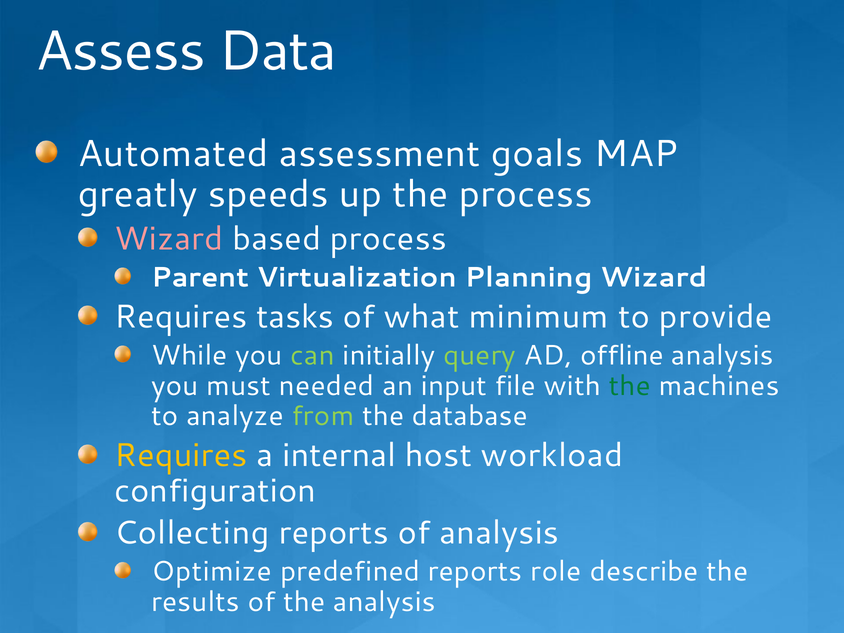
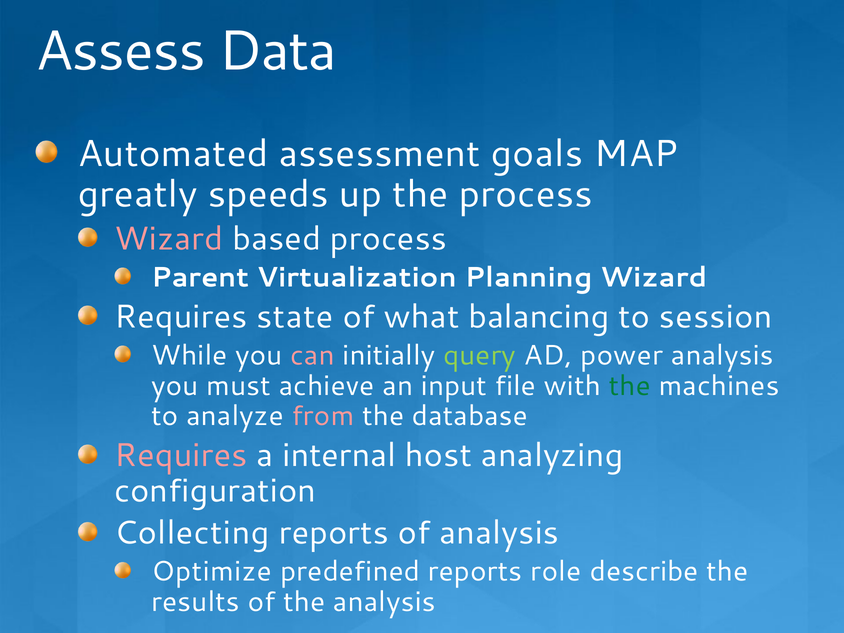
tasks: tasks -> state (295, 317)
minimum: minimum -> balancing (539, 317)
provide: provide -> session (716, 317)
can colour: light green -> pink (312, 355)
offline: offline -> power (622, 355)
needed: needed -> achieve (327, 386)
from colour: light green -> pink (323, 416)
Requires colour: yellow -> pink (181, 456)
workload: workload -> analyzing (552, 456)
